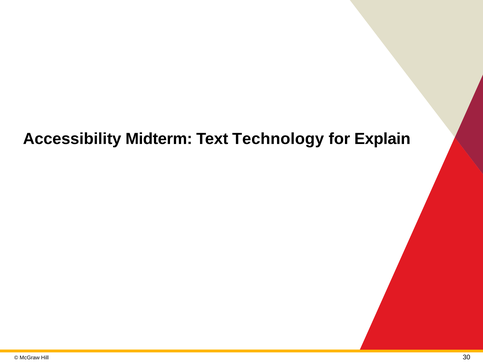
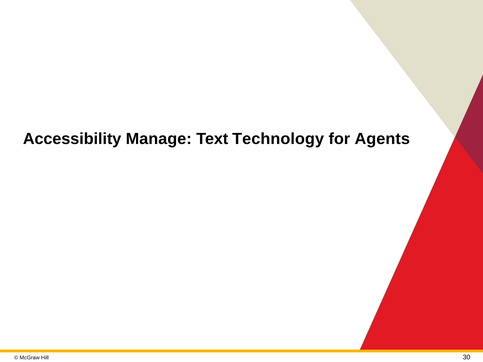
Midterm: Midterm -> Manage (159, 139)
Explain: Explain -> Agents (382, 139)
